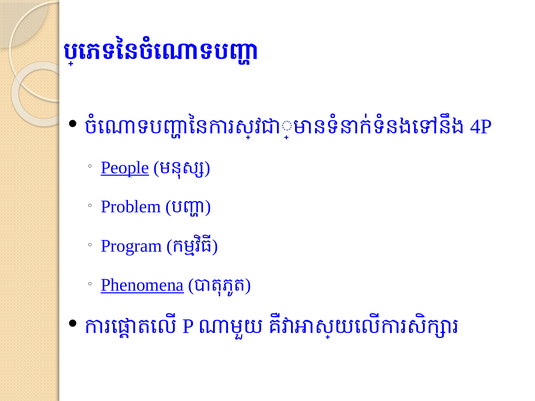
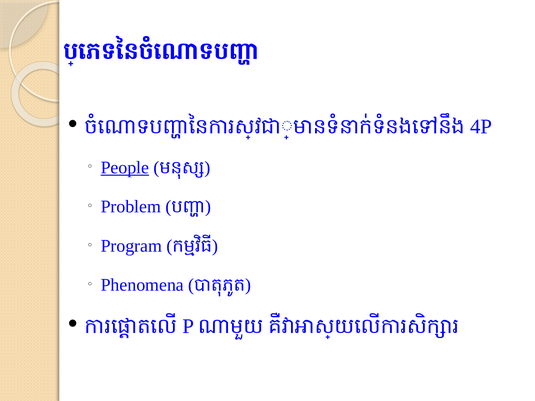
Phenomena underline: present -> none (142, 285)
